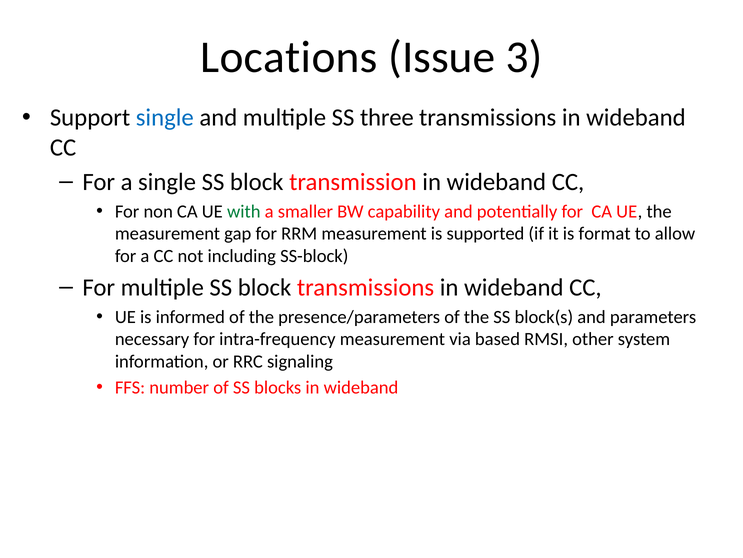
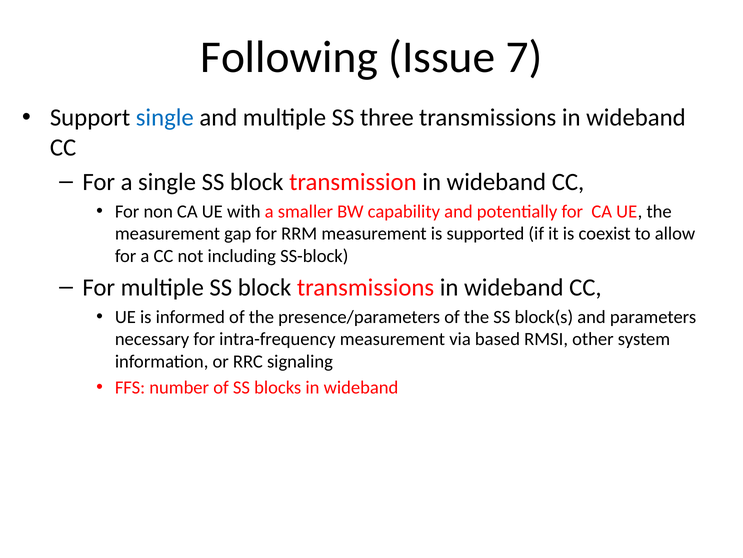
Locations: Locations -> Following (289, 57)
3: 3 -> 7 (524, 57)
with colour: green -> black (244, 211)
format: format -> coexist (605, 234)
